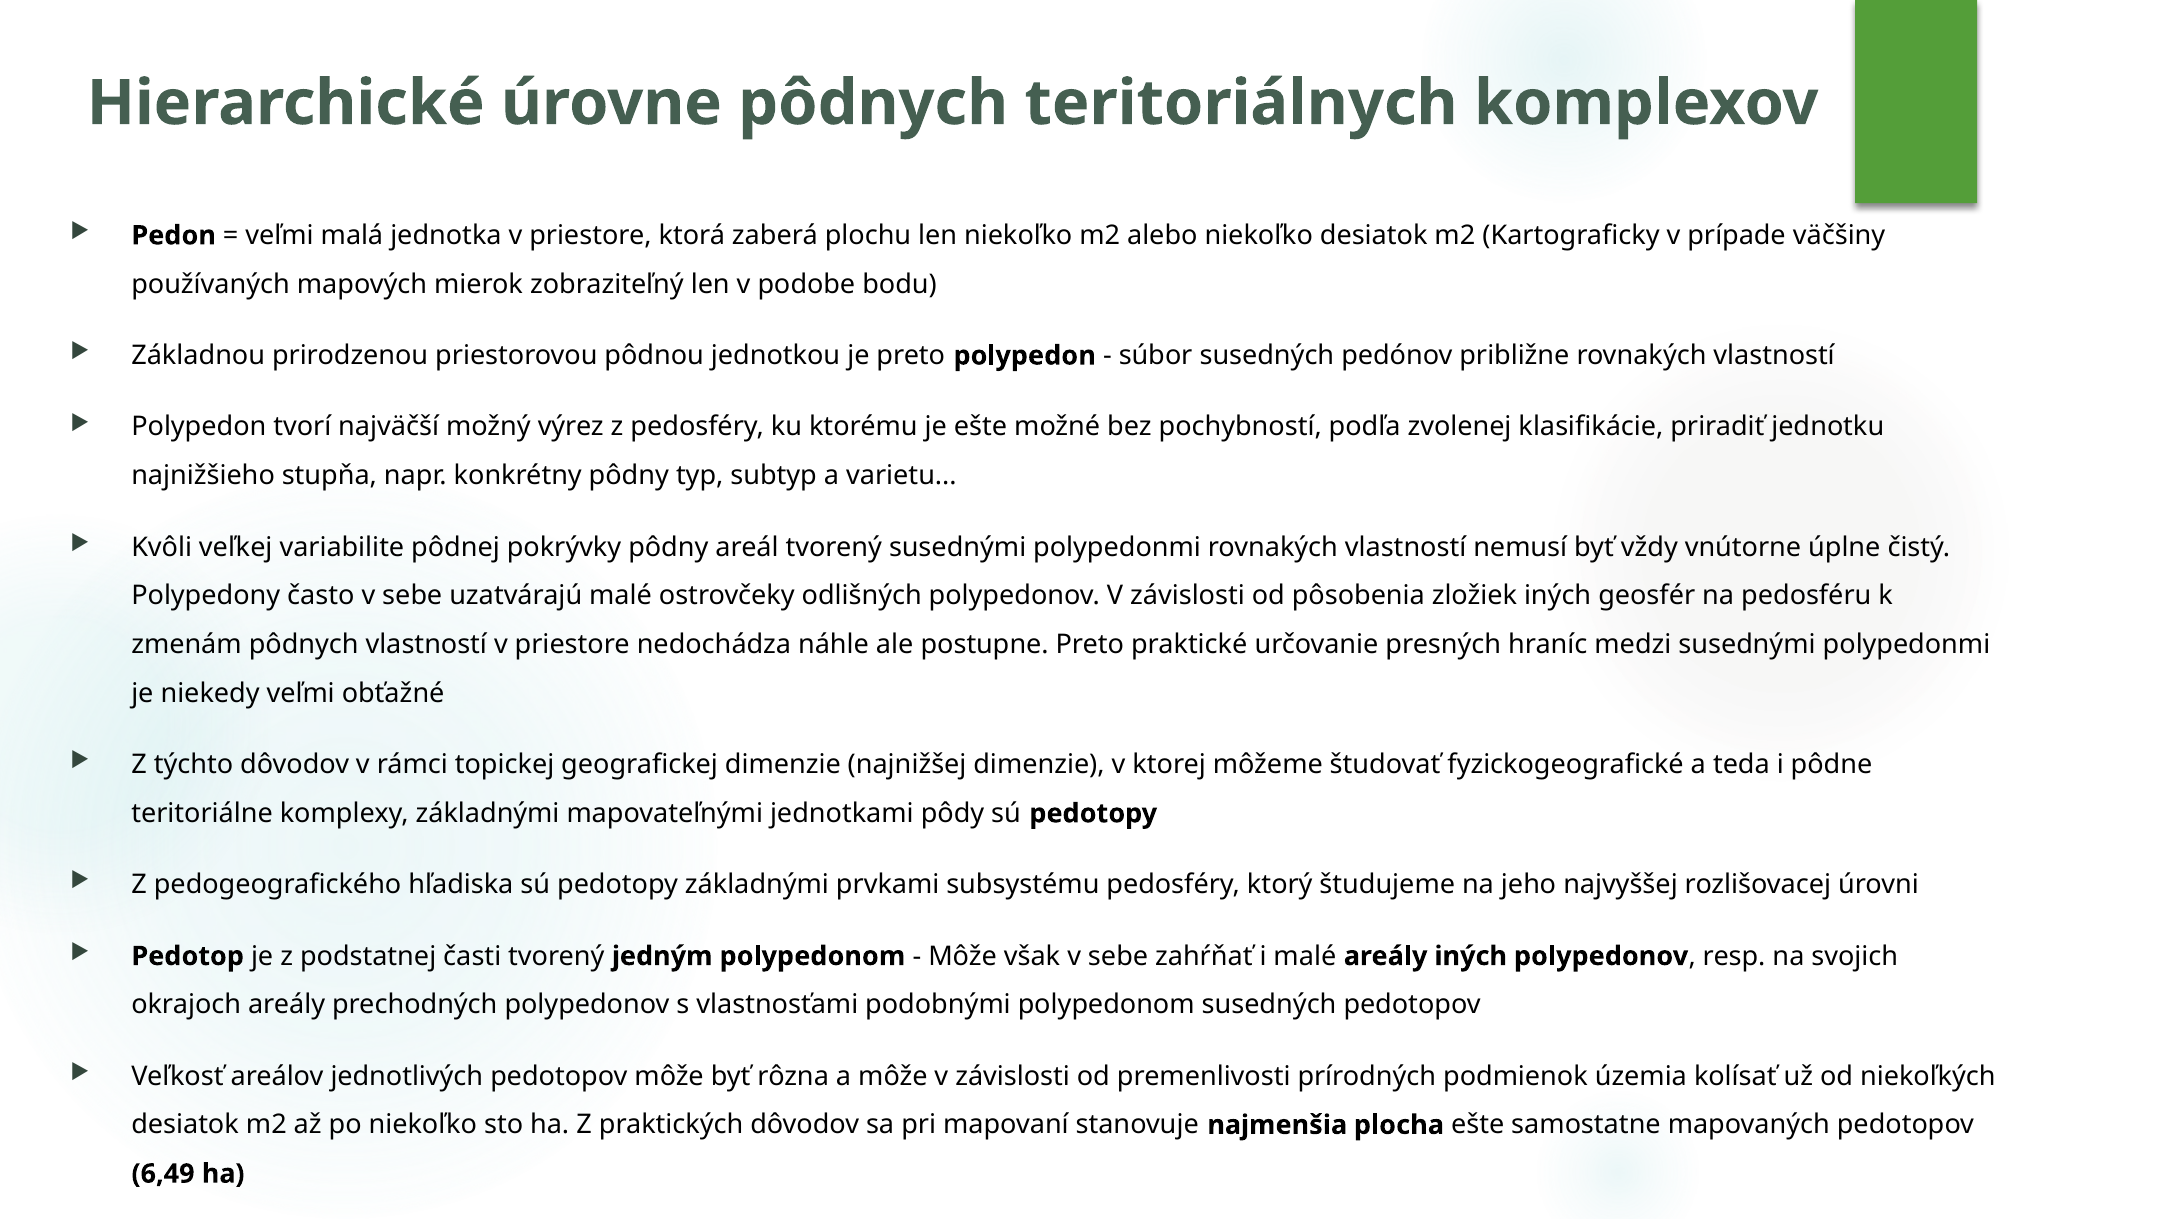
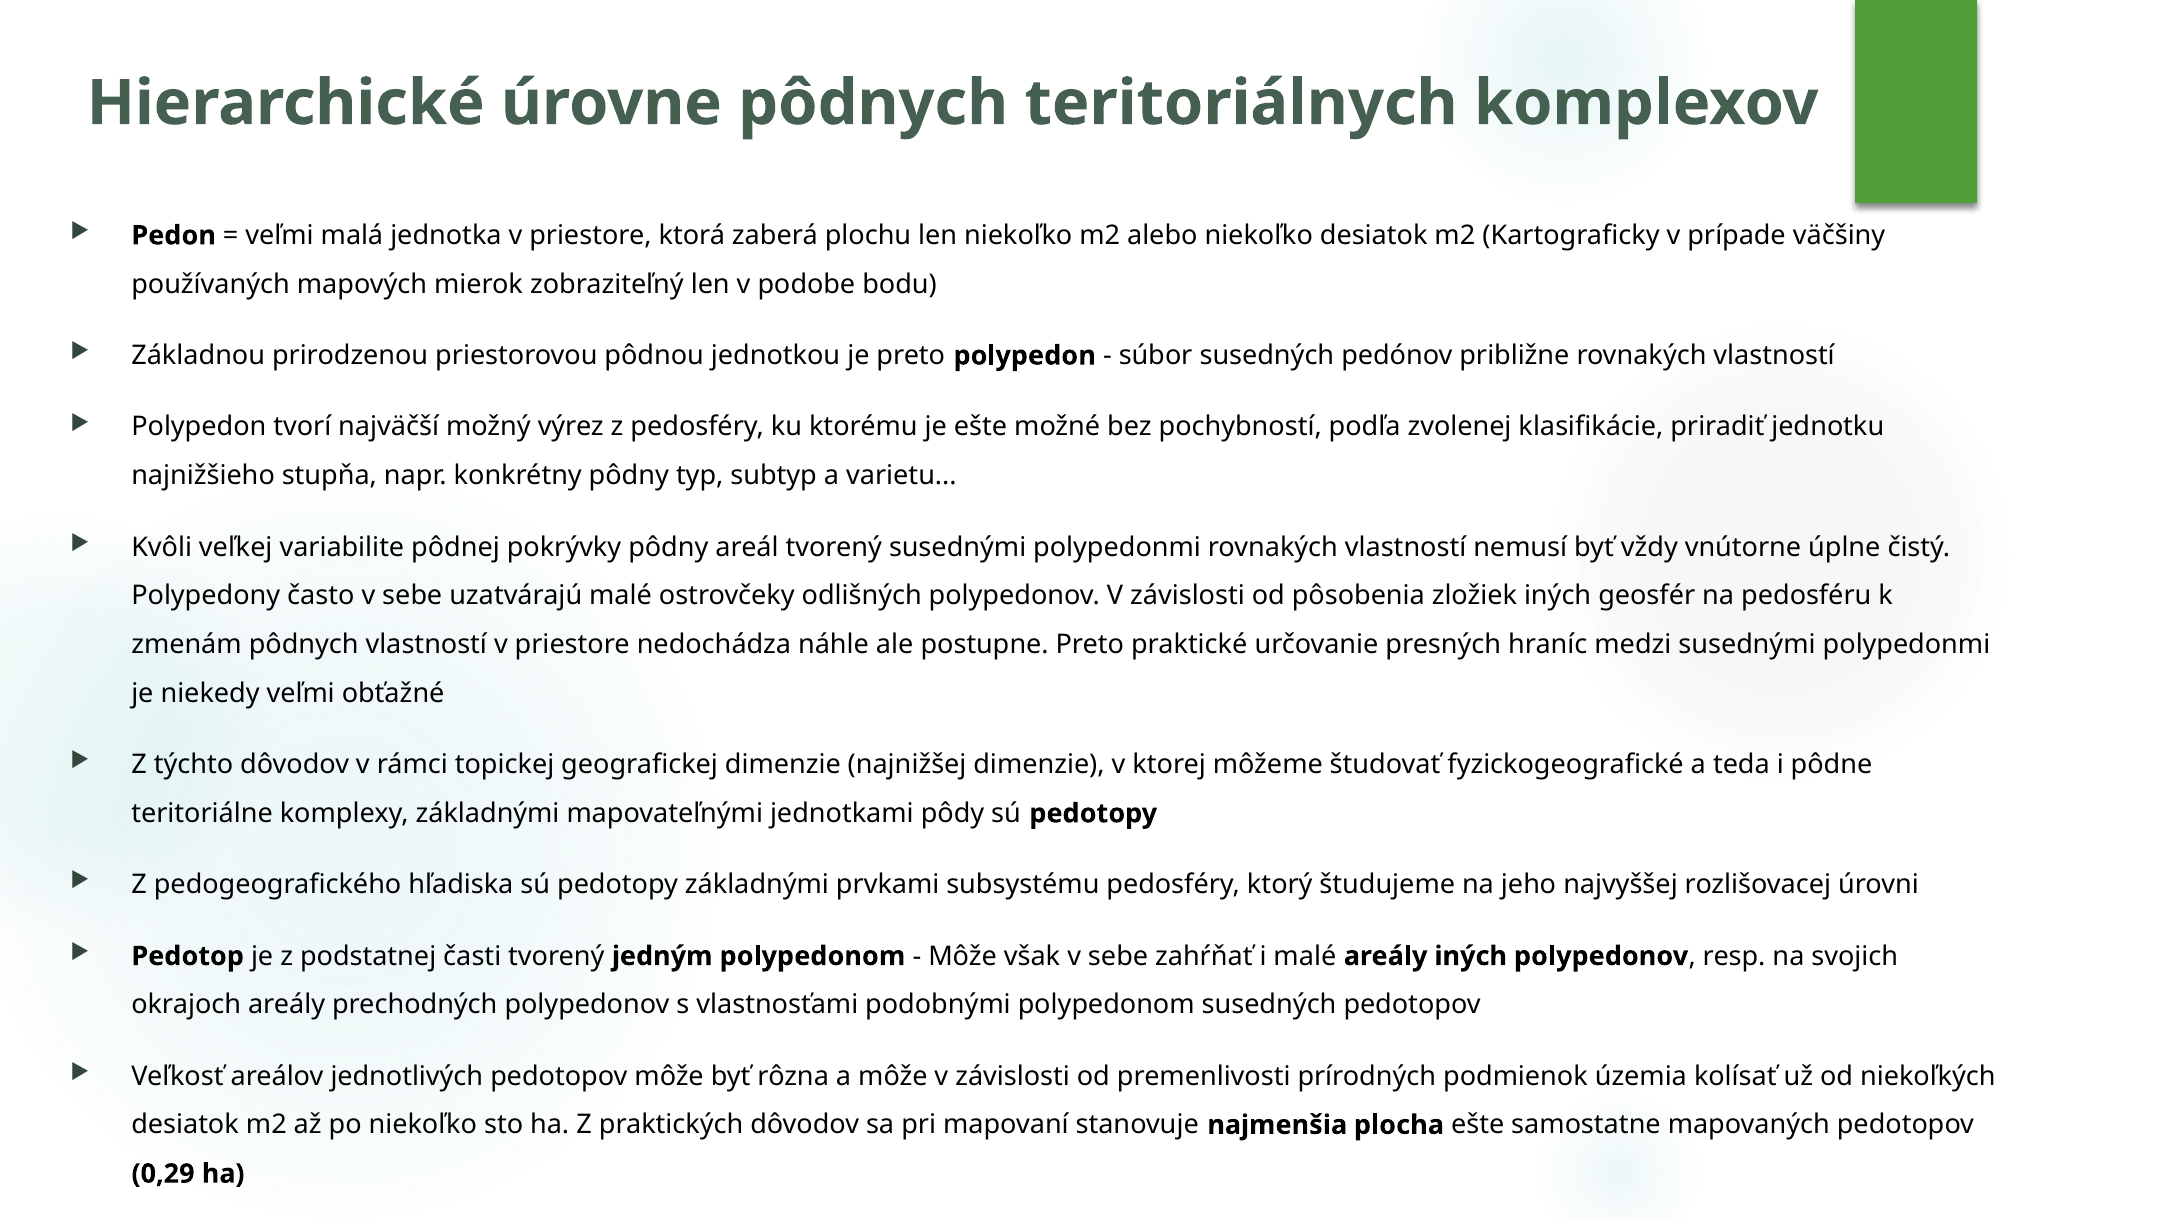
6,49: 6,49 -> 0,29 (163, 1174)
